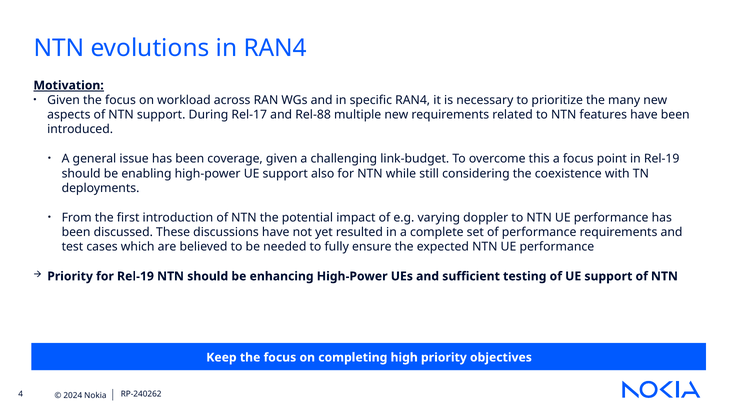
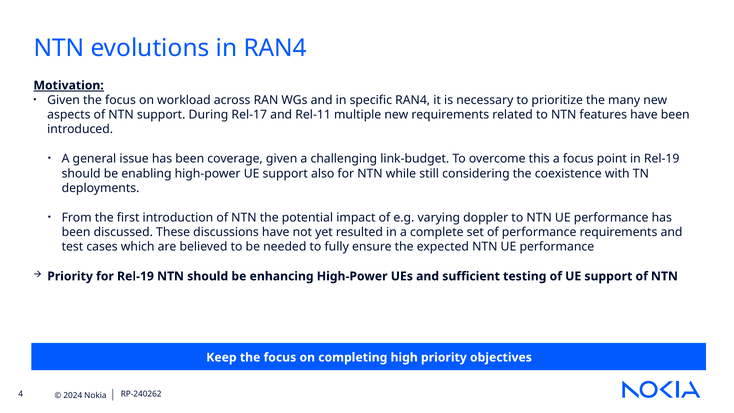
Rel-88: Rel-88 -> Rel-11 (313, 115)
